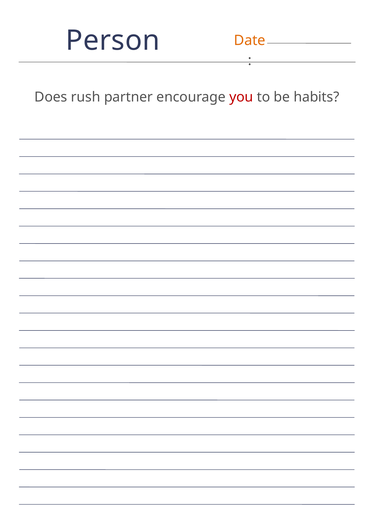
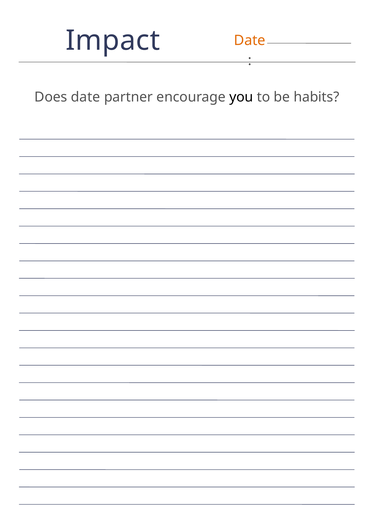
Person: Person -> Impact (113, 41)
Does rush: rush -> date (86, 97)
you colour: red -> black (241, 97)
